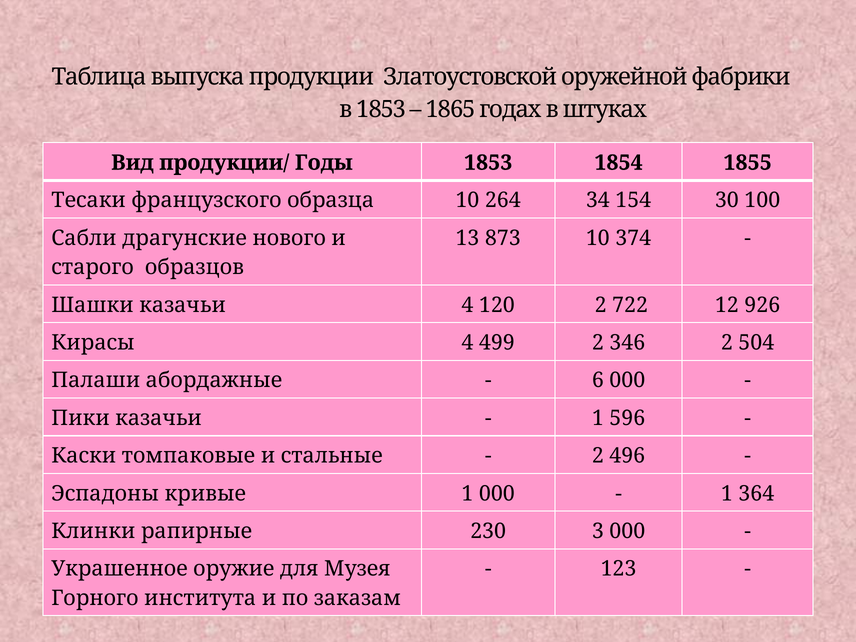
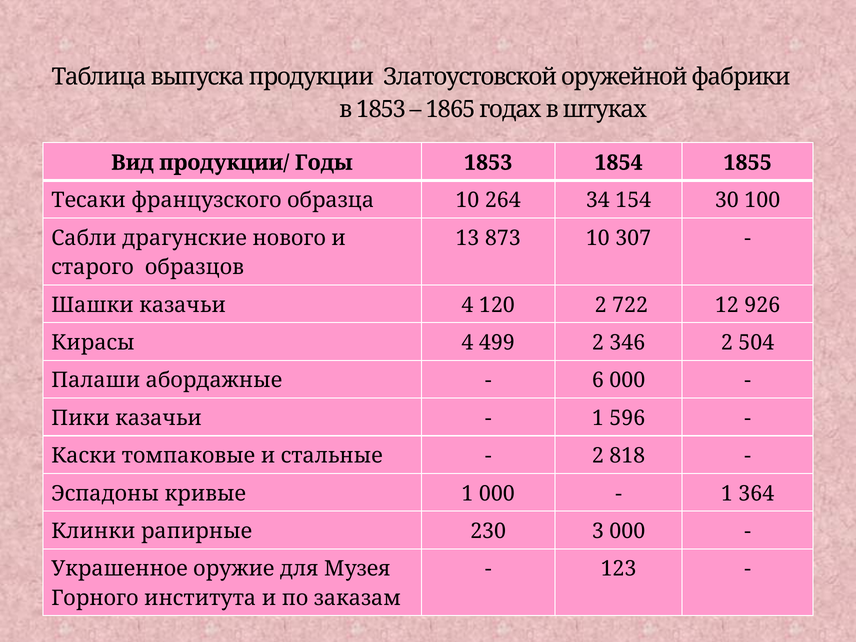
374: 374 -> 307 (633, 238)
496: 496 -> 818 (627, 456)
